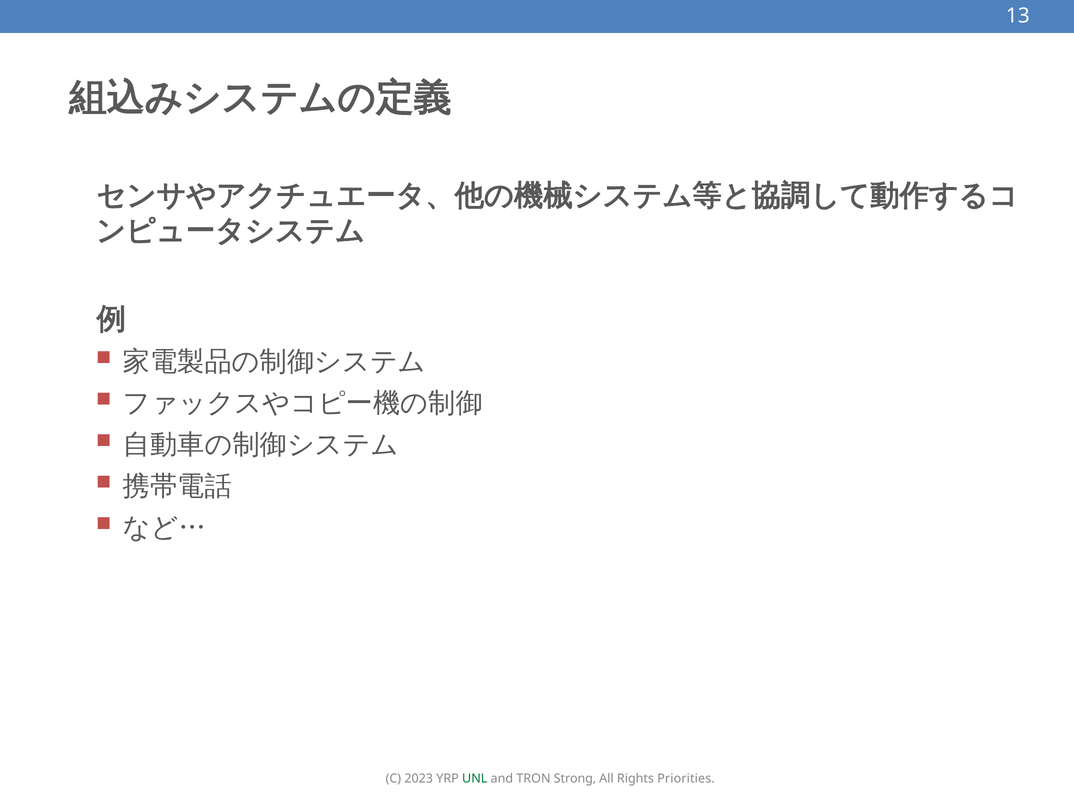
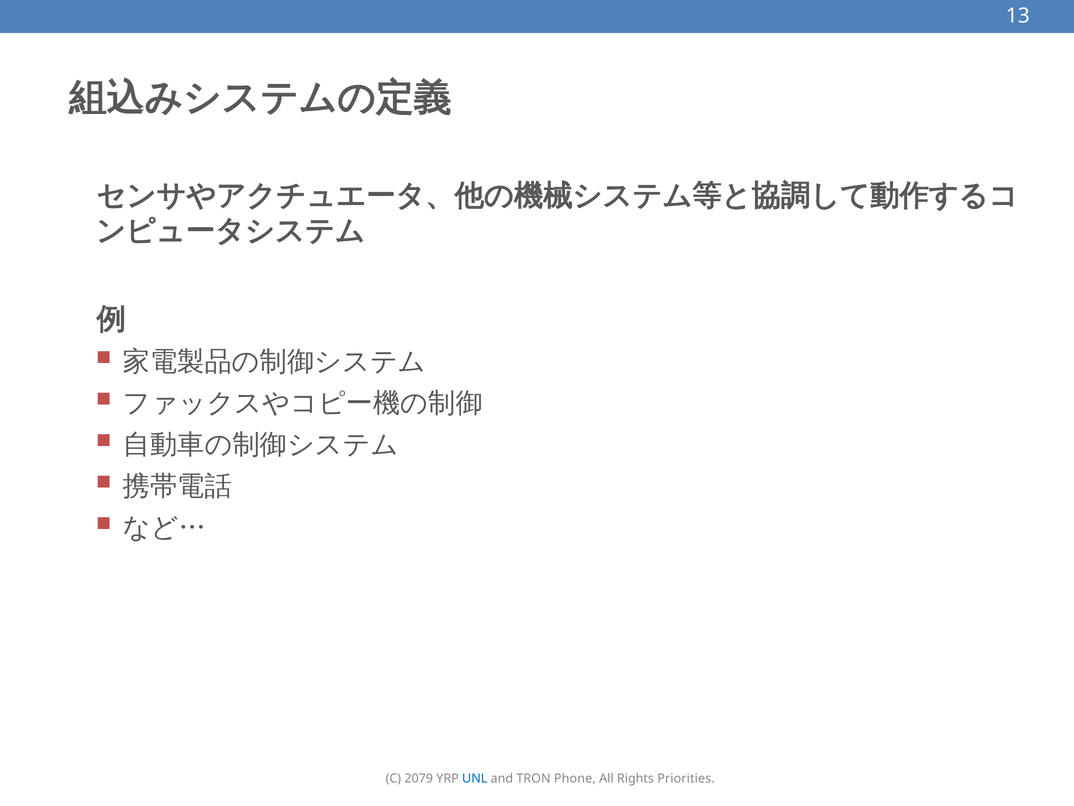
2023: 2023 -> 2079 (419, 779)
UNL colour: green -> blue (475, 779)
Strong: Strong -> Phone (575, 779)
